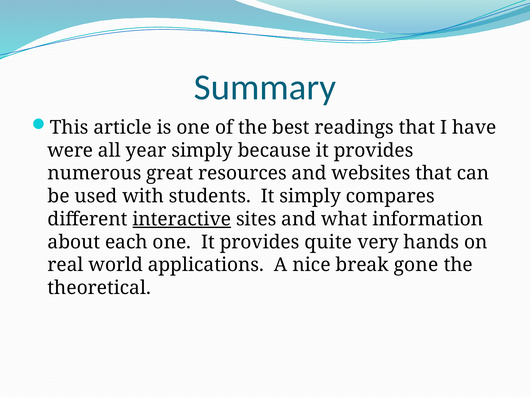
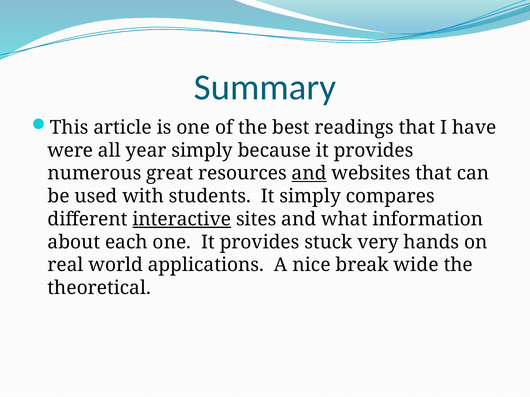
and underline: none -> present (309, 174)
quite: quite -> stuck (328, 242)
gone: gone -> wide (416, 265)
